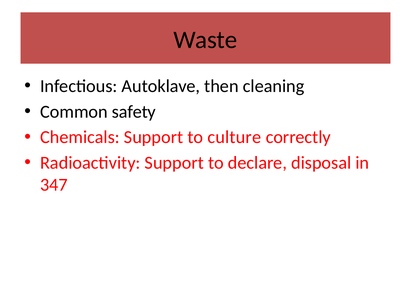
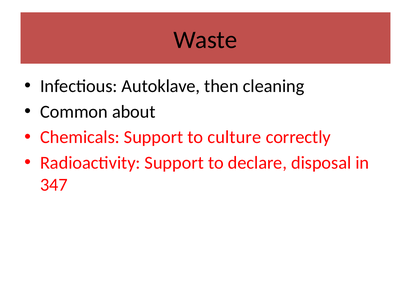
safety: safety -> about (134, 112)
